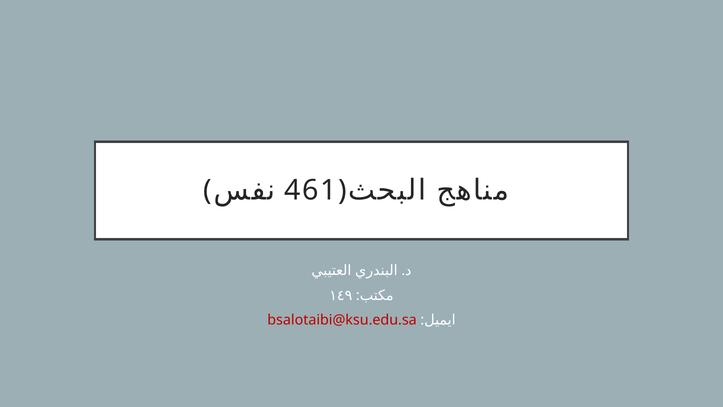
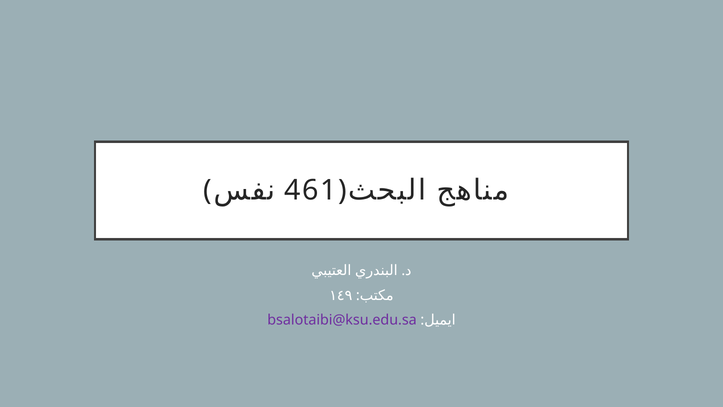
bsalotaibi@ksu.edu.sa colour: red -> purple (342, 320)
